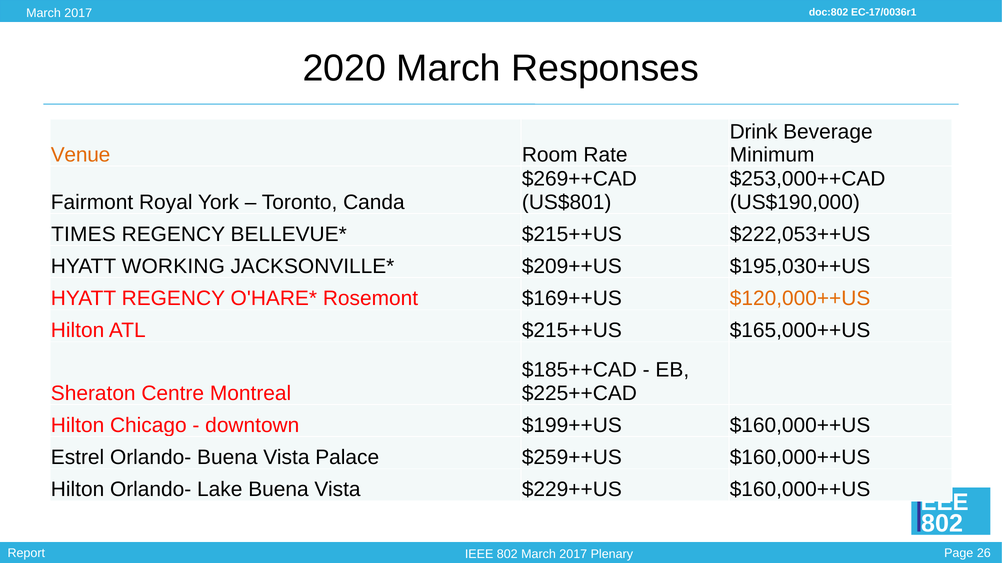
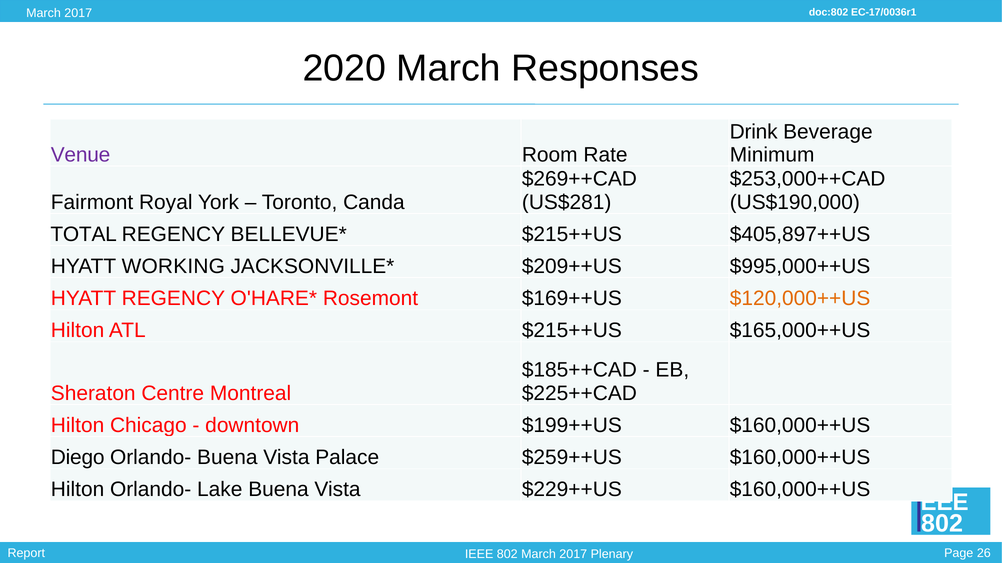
Venue colour: orange -> purple (81, 155)
US$801: US$801 -> US$281 (567, 202)
TIMES: TIMES -> TOTAL (84, 235)
$222,053++US: $222,053++US -> $405,897++US (800, 235)
$195,030++US: $195,030++US -> $995,000++US (800, 267)
Estrel: Estrel -> Diego (78, 458)
